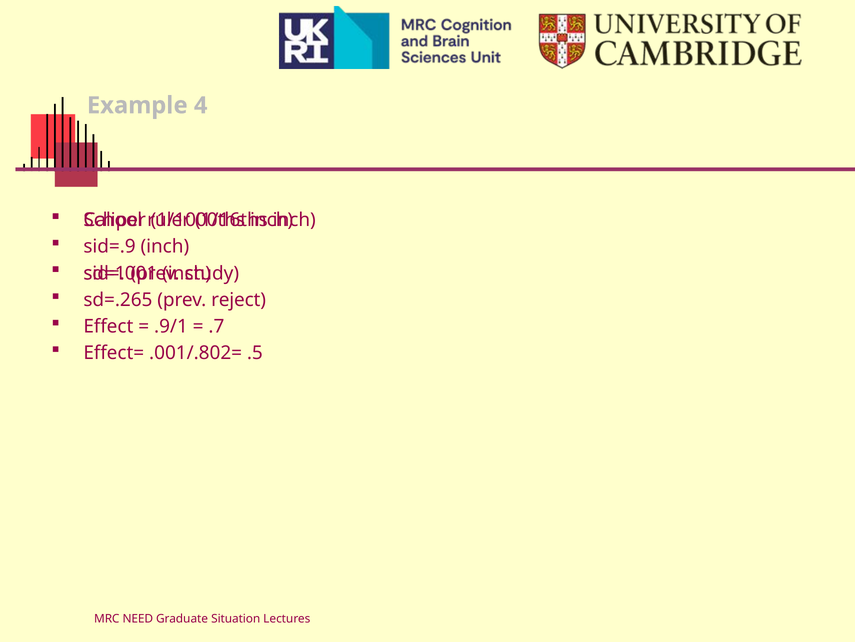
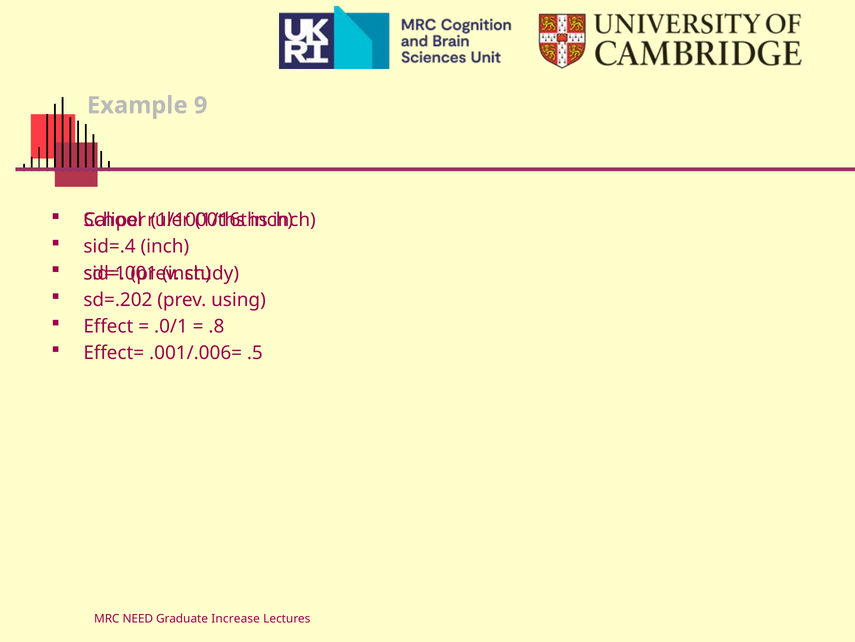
4: 4 -> 9 (201, 105)
sid=.9: sid=.9 -> sid=.4 (110, 246)
sd=.265: sd=.265 -> sd=.202 (118, 300)
reject: reject -> using (238, 300)
.9/1: .9/1 -> .0/1 (171, 326)
.7: .7 -> .8 (216, 326)
.001/.802=: .001/.802= -> .001/.006= (196, 353)
Situation: Situation -> Increase (236, 618)
